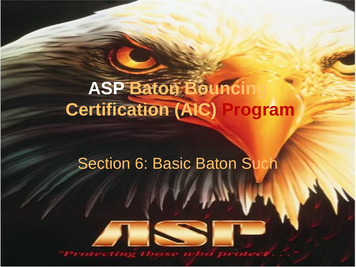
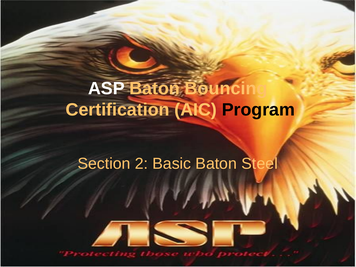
Program colour: red -> black (258, 110)
6: 6 -> 2 (141, 164)
Such: Such -> Steel (260, 164)
